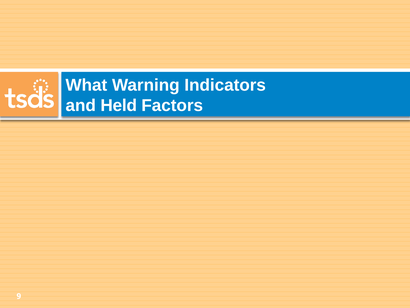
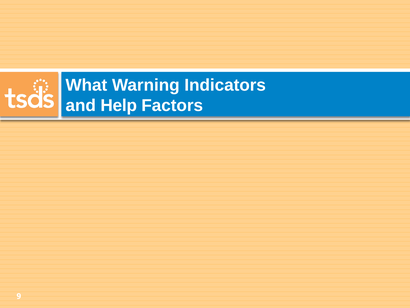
Held: Held -> Help (119, 105)
